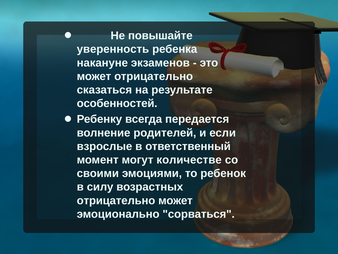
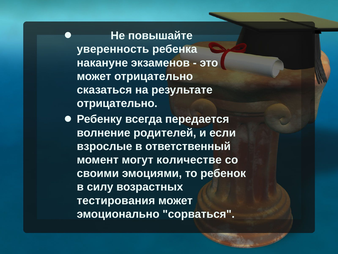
особенностей: особенностей -> отрицательно (117, 103)
отрицательно: отрицательно -> тестирования (116, 200)
